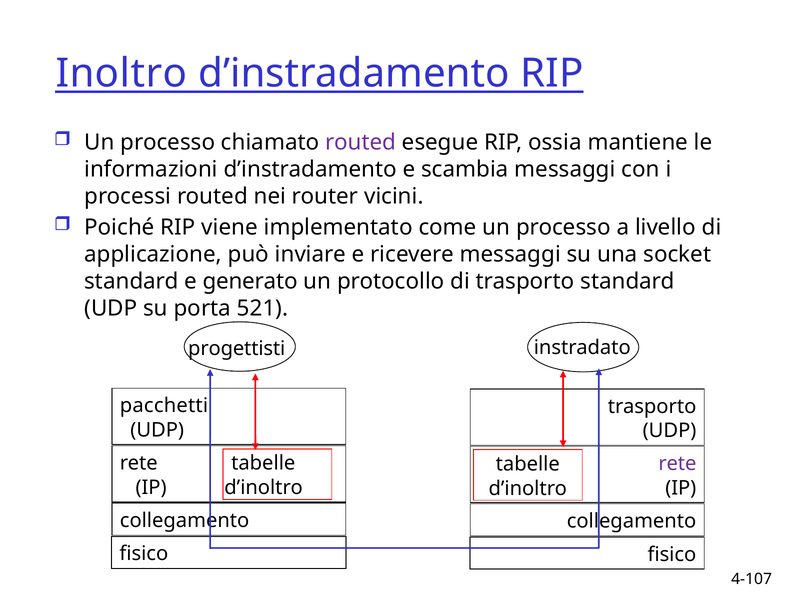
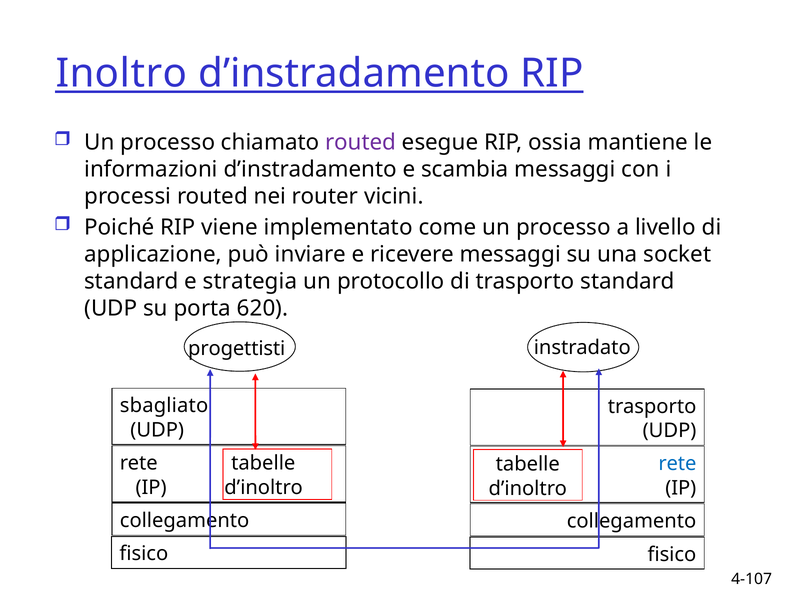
generato: generato -> strategia (250, 281)
521: 521 -> 620 (262, 308)
pacchetti: pacchetti -> sbagliato (164, 406)
rete colour: purple -> blue (677, 464)
